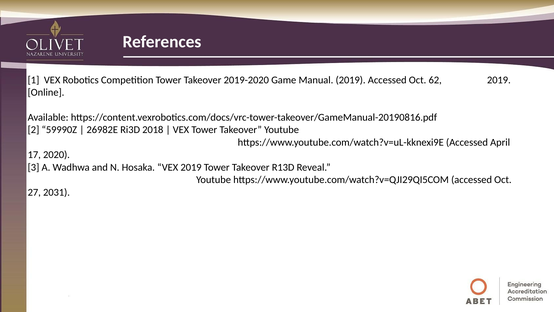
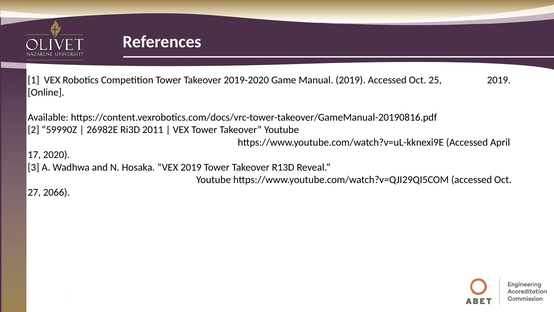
62: 62 -> 25 (435, 80)
2018: 2018 -> 2011 (153, 130)
2031: 2031 -> 2066 (56, 192)
